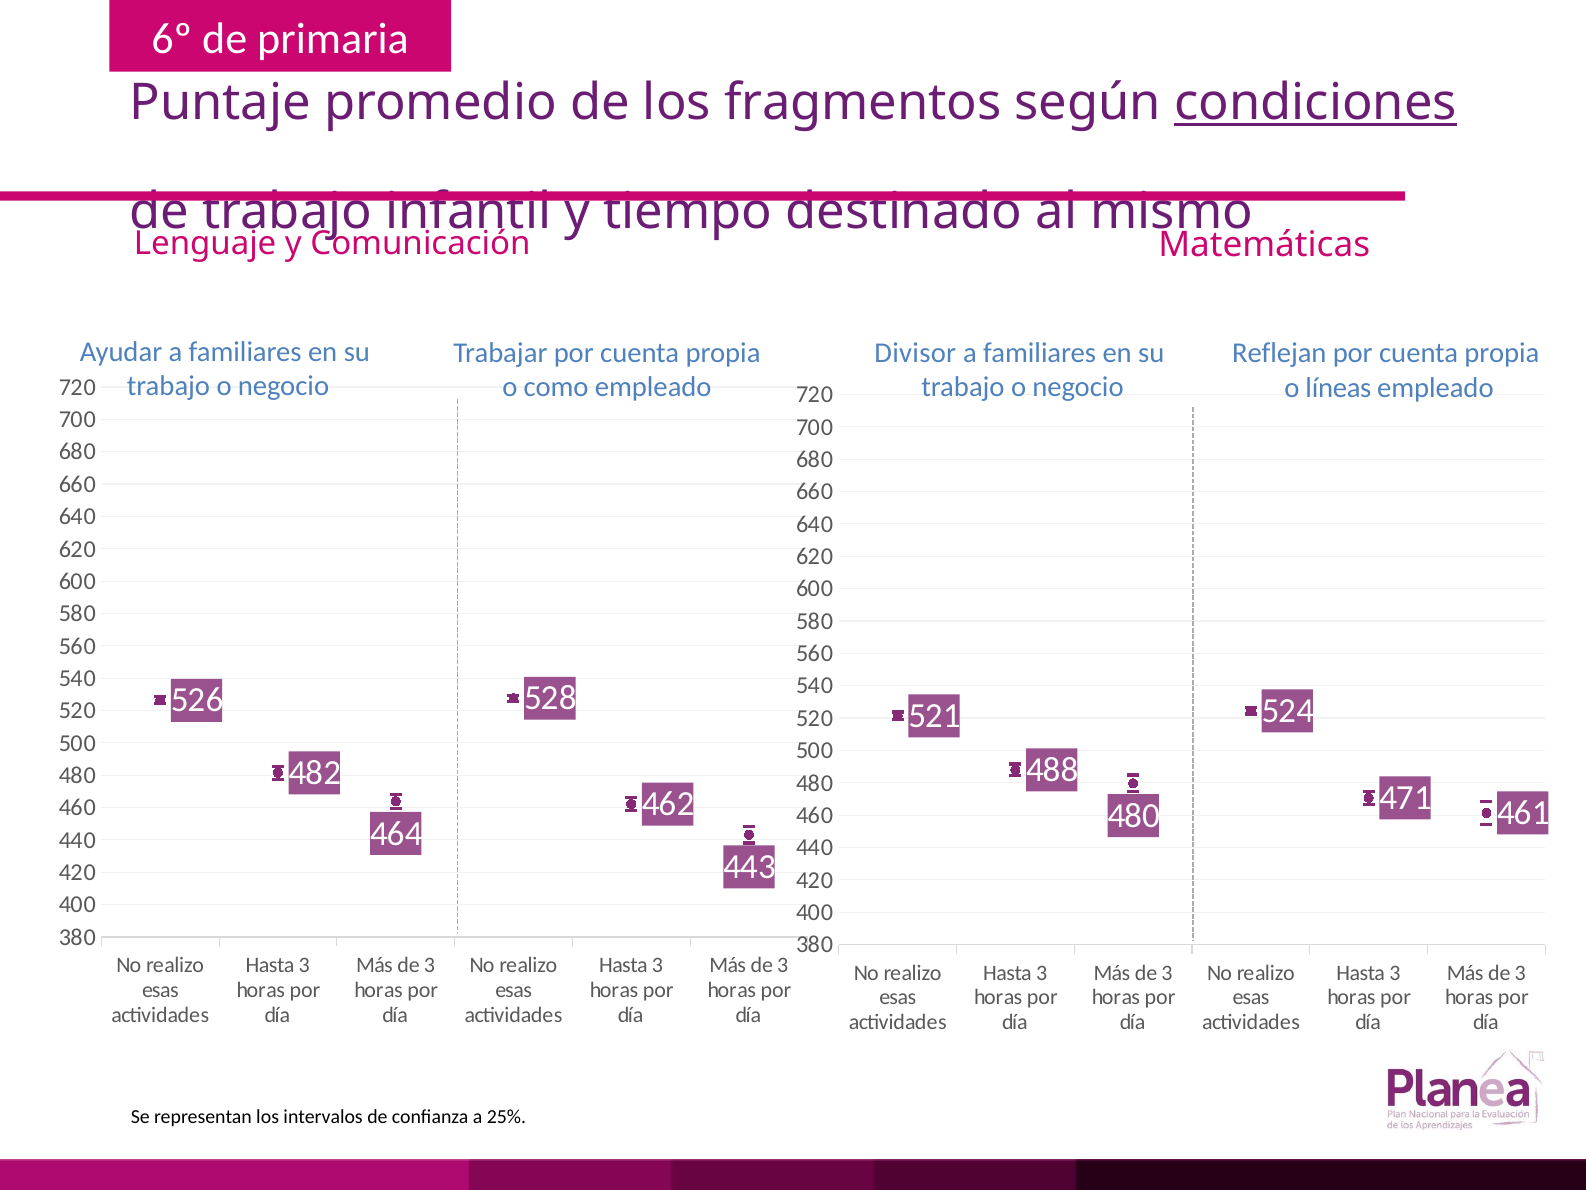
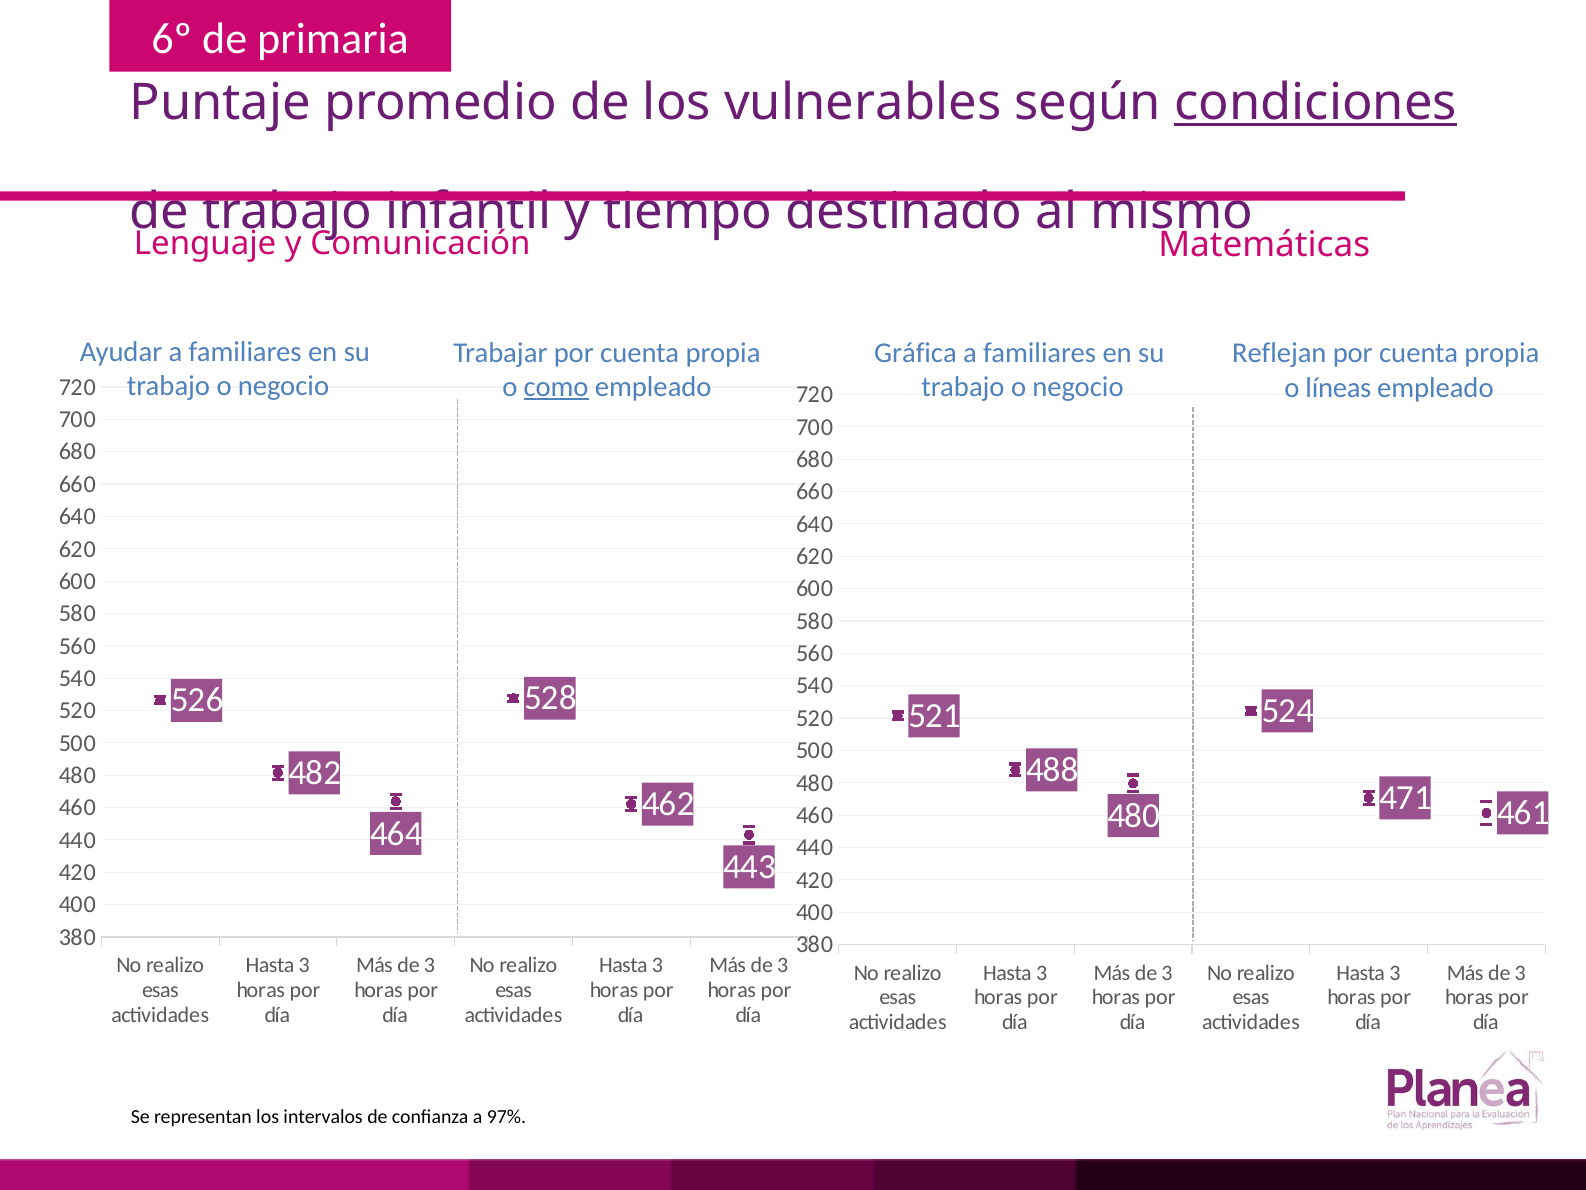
fragmentos: fragmentos -> vulnerables (863, 102)
Divisor: Divisor -> Gráfica (915, 352)
como underline: none -> present (556, 387)
25%: 25% -> 97% (506, 1117)
